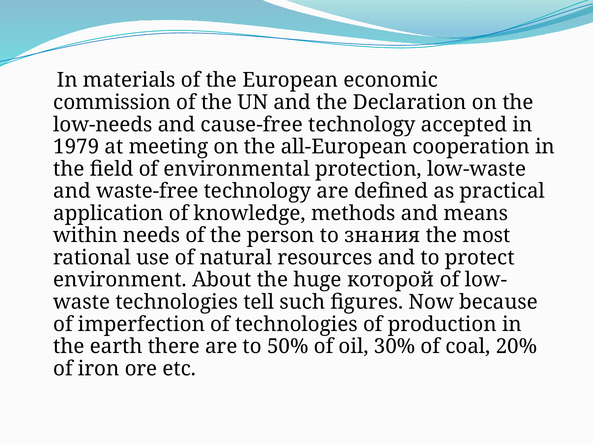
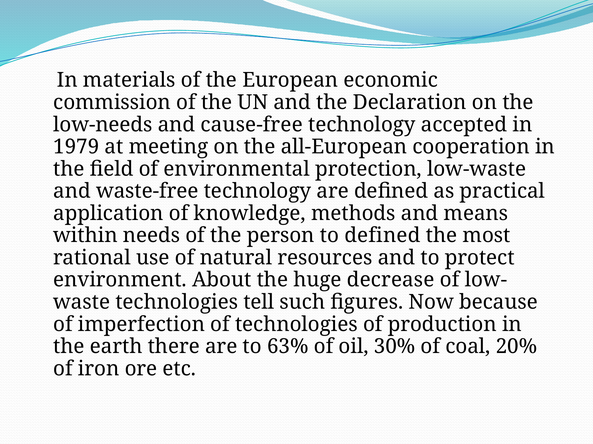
to знания: знания -> defined (382, 236)
которой: которой -> decrease (391, 280)
50%: 50% -> 63% (288, 347)
